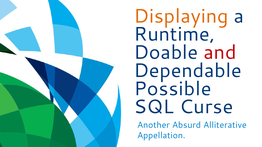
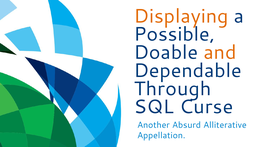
Runtime: Runtime -> Possible (174, 34)
and colour: red -> orange (220, 53)
Possible: Possible -> Through (173, 89)
